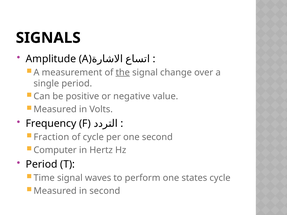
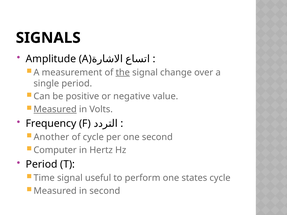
Measured underline: none -> present (55, 109)
Fraction: Fraction -> Another (51, 137)
waves: waves -> useful (98, 178)
